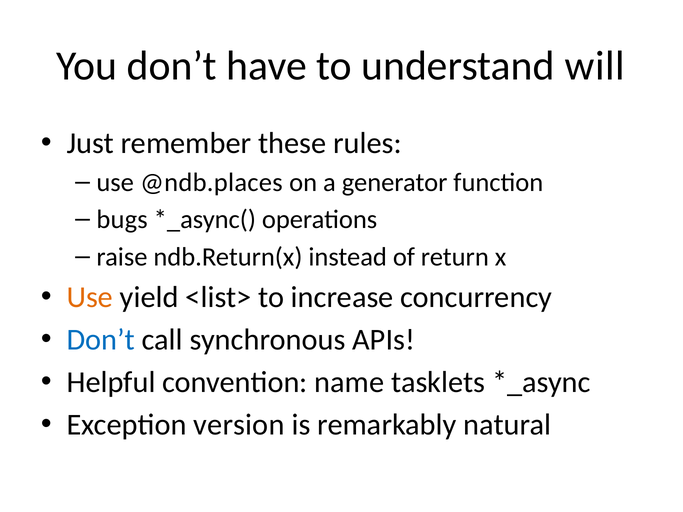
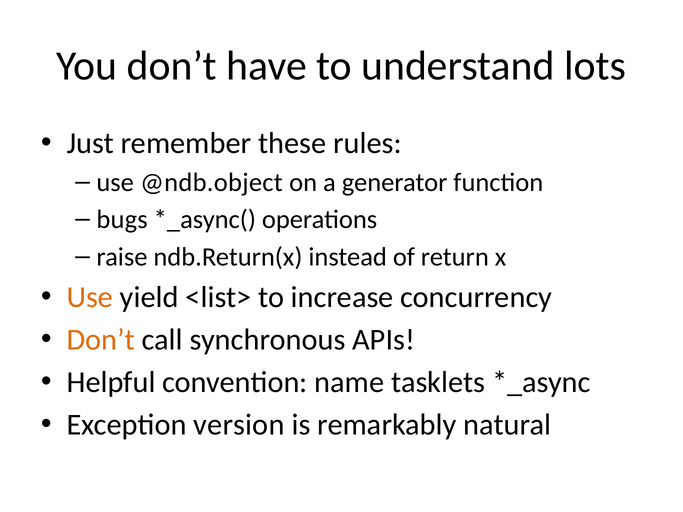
will: will -> lots (595, 66)
@ndb.places: @ndb.places -> @ndb.object (211, 182)
Don’t colour: blue -> orange (101, 340)
